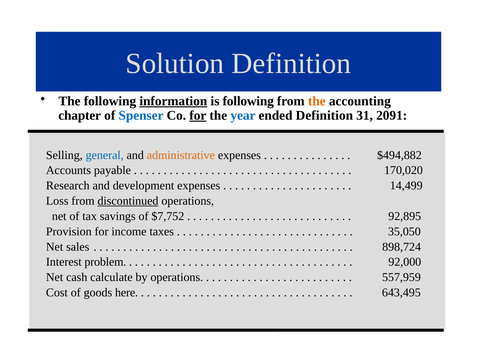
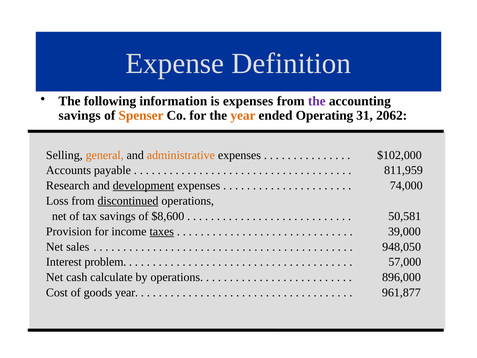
Solution: Solution -> Expense (175, 64)
information underline: present -> none (173, 101)
is following: following -> expenses (248, 101)
the colour: orange -> purple (317, 101)
chapter: chapter -> savings (80, 115)
Spenser colour: blue -> orange (141, 115)
for underline: present -> none (198, 115)
year colour: blue -> orange (243, 115)
ended Definition: Definition -> Operating (325, 115)
2091: 2091 -> 2062 (392, 115)
general colour: blue -> orange (105, 155)
$494,882: $494,882 -> $102,000 (399, 155)
170,020: 170,020 -> 811,959 (403, 170)
development underline: none -> present (144, 186)
14,499: 14,499 -> 74,000 (406, 186)
$7,752: $7,752 -> $8,600 (168, 216)
92,895: 92,895 -> 50,581 (405, 216)
taxes underline: none -> present (162, 231)
35,050: 35,050 -> 39,000 (404, 231)
898,724: 898,724 -> 948,050 (402, 247)
92,000: 92,000 -> 57,000 (405, 262)
557,959: 557,959 -> 896,000 (401, 277)
goods here: here -> year (127, 292)
643,495: 643,495 -> 961,877 (401, 292)
